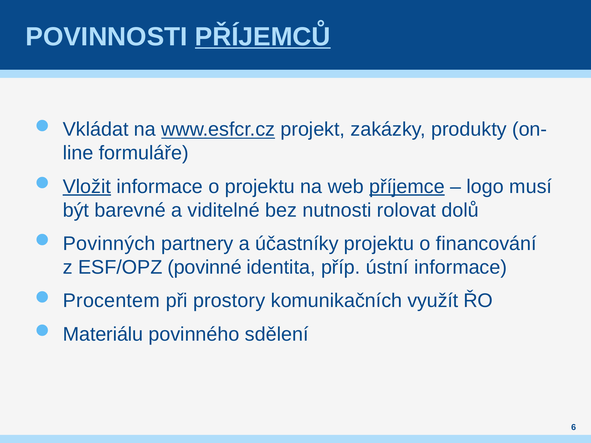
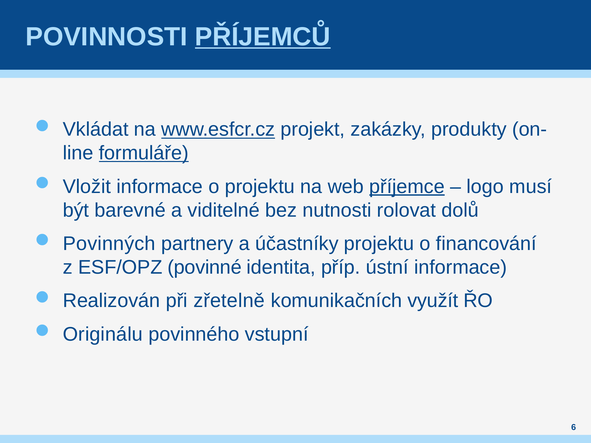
formuláře underline: none -> present (144, 153)
Vložit underline: present -> none (87, 187)
Procentem: Procentem -> Realizován (112, 301)
prostory: prostory -> zřetelně (229, 301)
Materiálu: Materiálu -> Originálu (103, 334)
sdělení: sdělení -> vstupní (277, 334)
